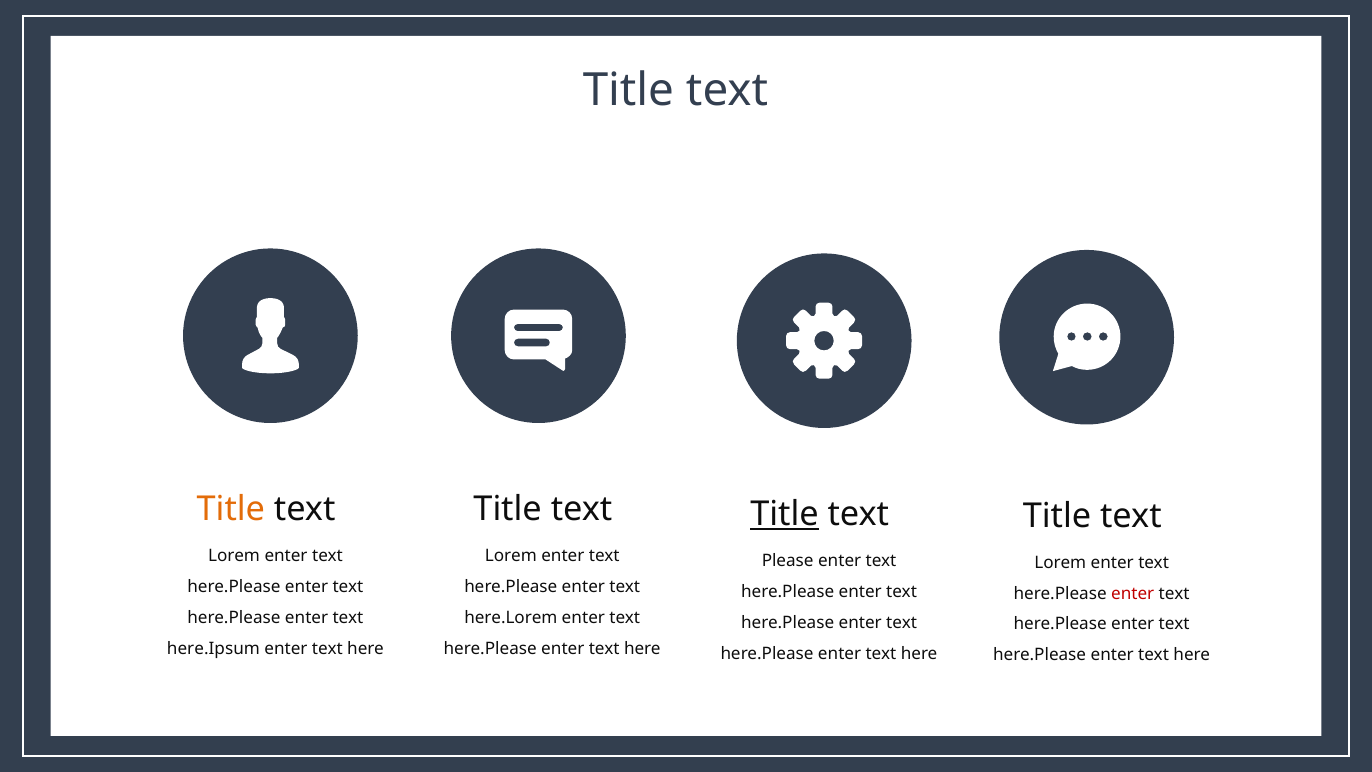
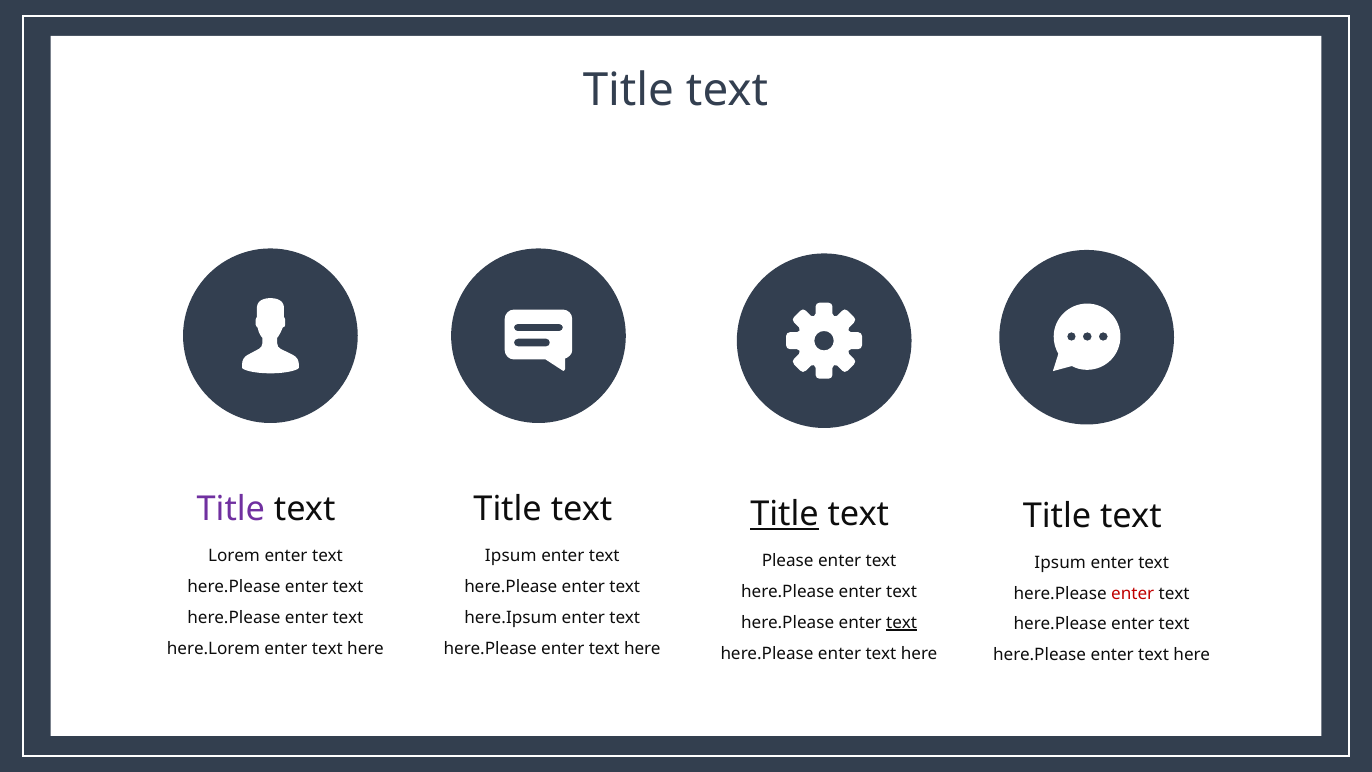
Title colour: orange -> purple (231, 509)
Lorem: Lorem -> Ipsum (511, 556)
Lorem: Lorem -> Ipsum (1060, 562)
here.Lorem: here.Lorem -> here.Ipsum (511, 617)
text underline: none -> present (902, 622)
here.Ipsum: here.Ipsum -> here.Lorem (213, 648)
